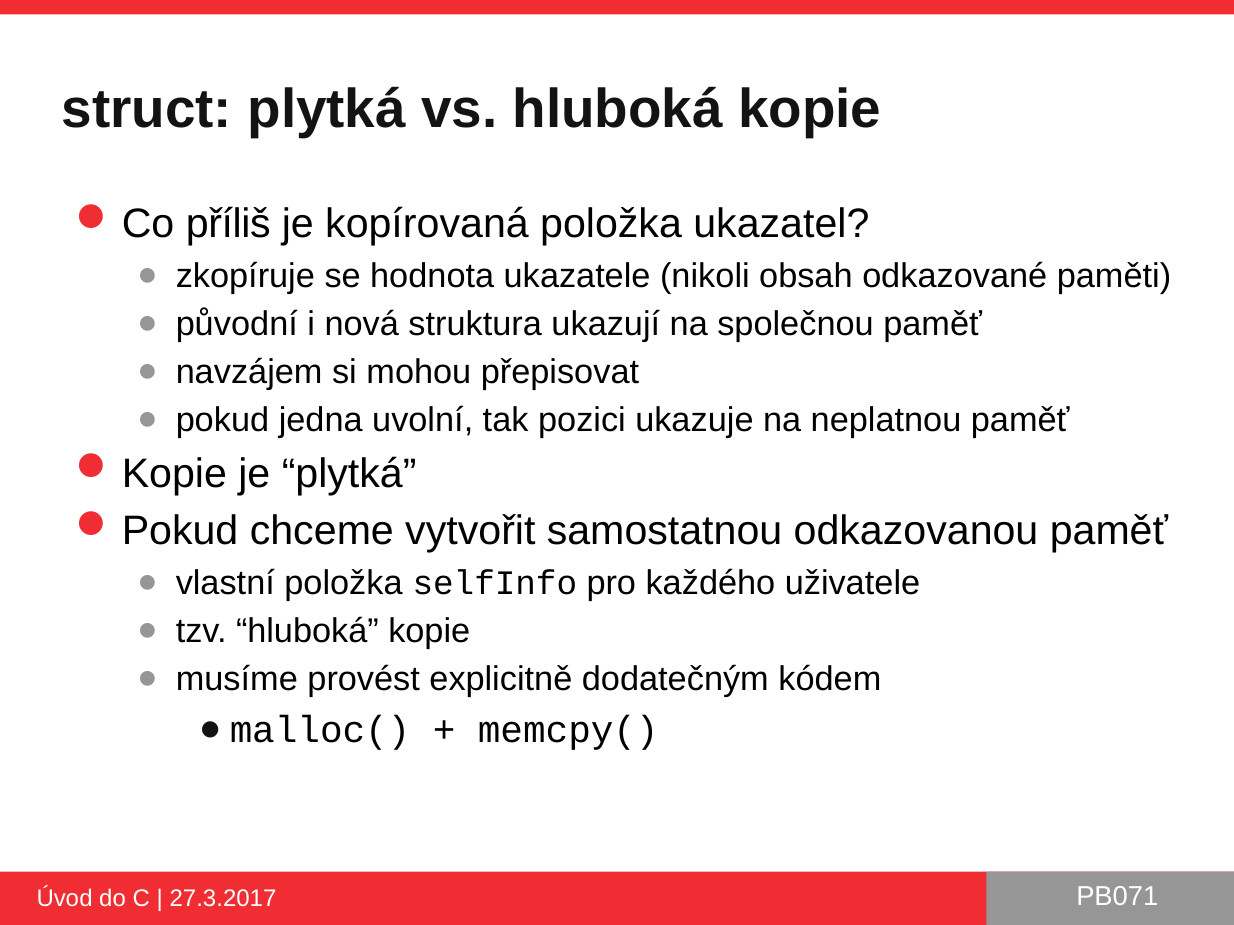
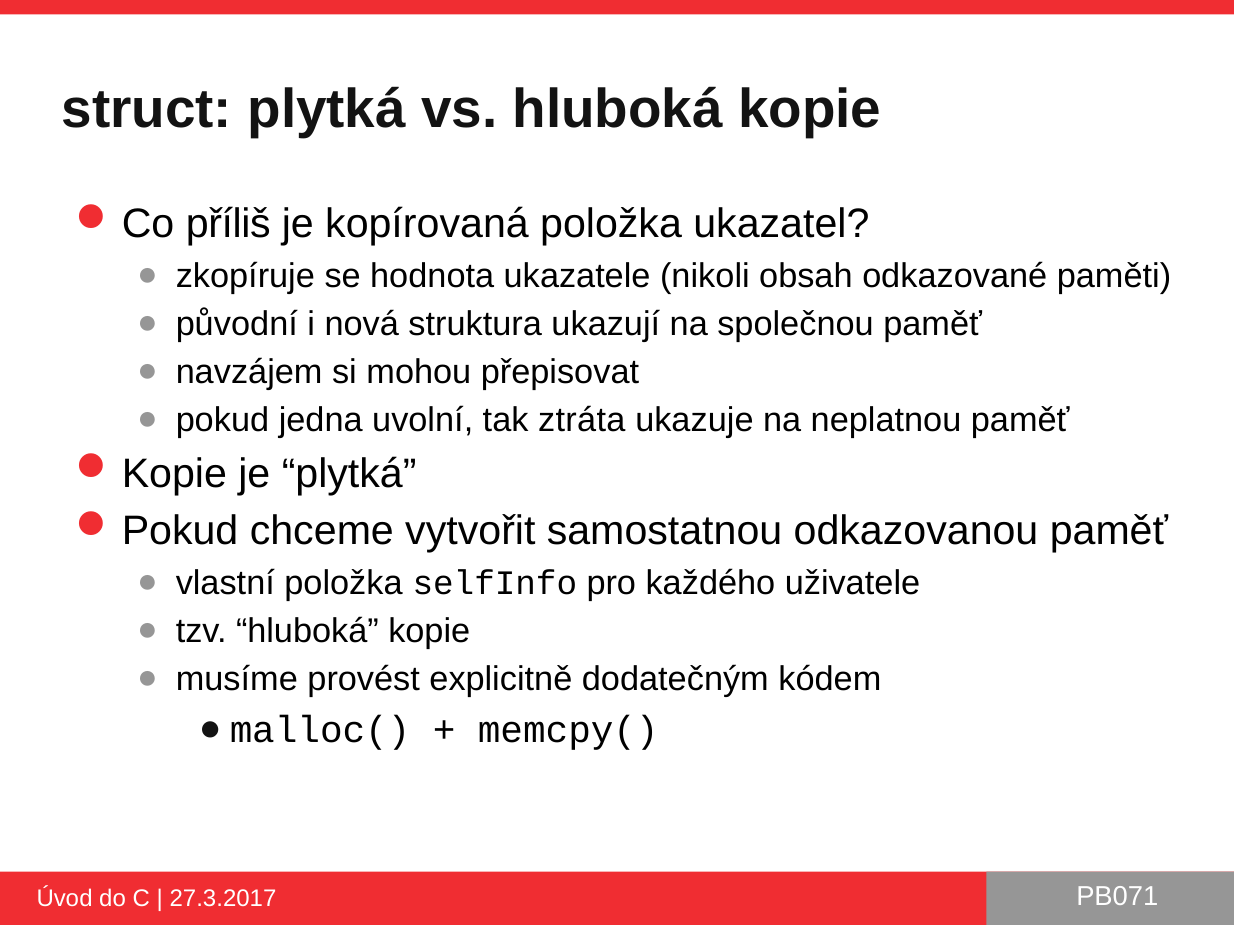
pozici: pozici -> ztráta (582, 420)
